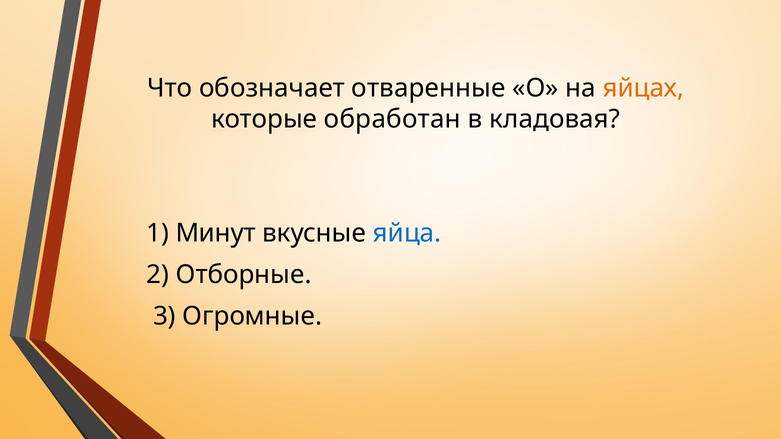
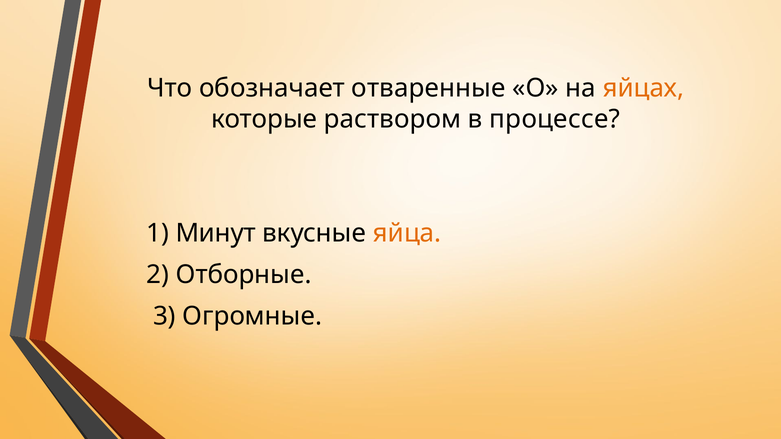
обработан: обработан -> раствором (393, 119)
кладовая: кладовая -> процессе (555, 119)
яйца colour: blue -> orange (407, 234)
